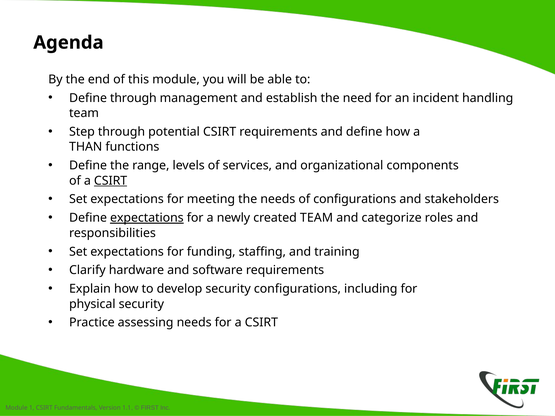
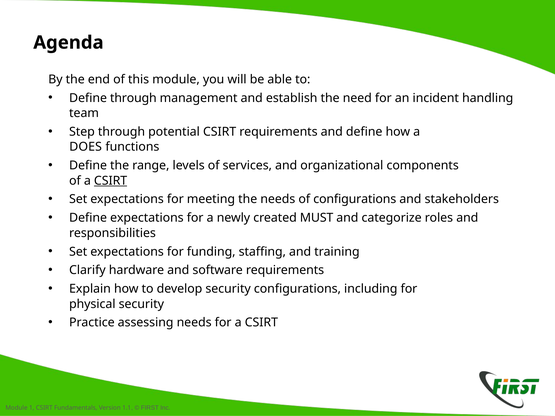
THAN: THAN -> DOES (86, 147)
expectations underline: present -> none (147, 218)
created TEAM: TEAM -> MUST (317, 218)
